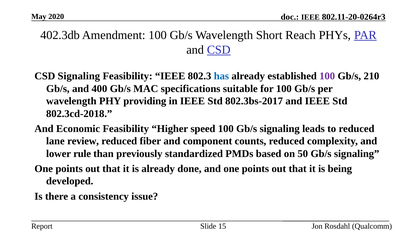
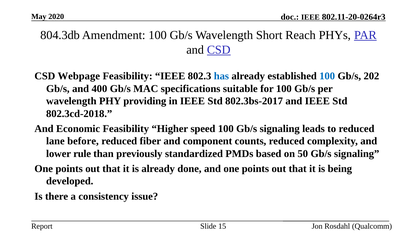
402.3db: 402.3db -> 804.3db (60, 35)
CSD Signaling: Signaling -> Webpage (79, 76)
100 colour: purple -> blue (327, 76)
210: 210 -> 202 (371, 76)
review: review -> before (83, 141)
